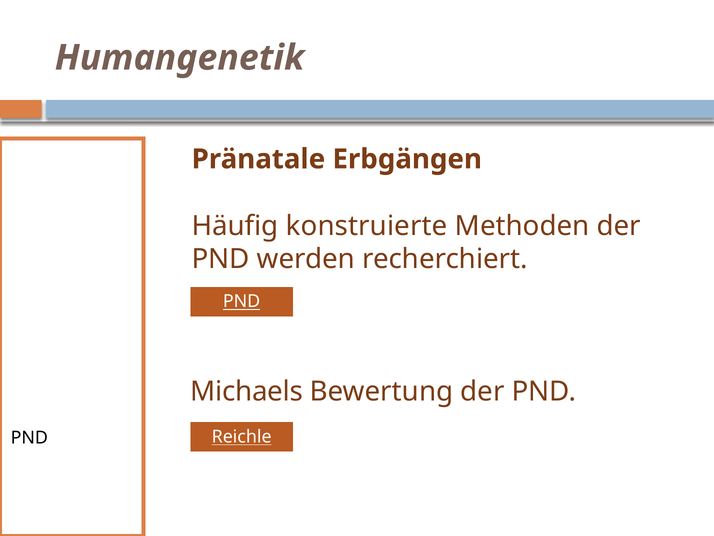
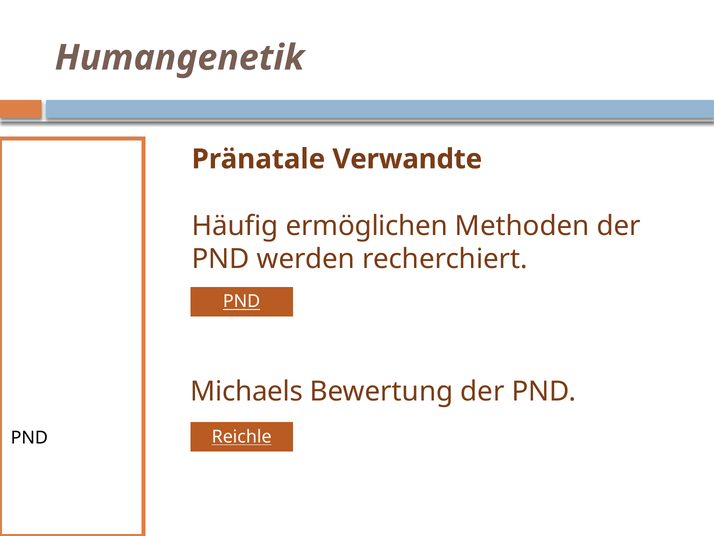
Erbgängen: Erbgängen -> Verwandte (407, 159)
Häufig konstruierte: konstruierte -> ermöglichen (367, 226)
